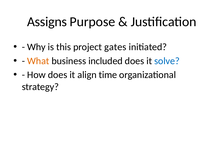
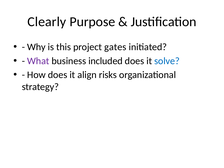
Assigns: Assigns -> Clearly (47, 22)
What colour: orange -> purple (38, 61)
time: time -> risks (108, 75)
